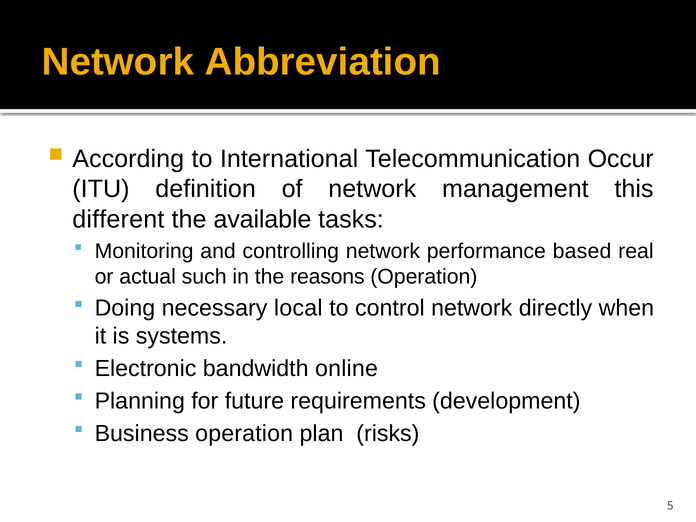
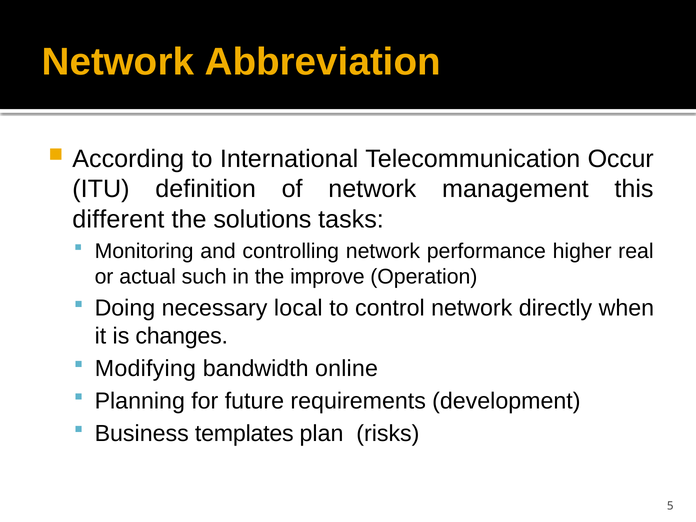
available: available -> solutions (262, 219)
based: based -> higher (582, 251)
reasons: reasons -> improve (327, 277)
systems: systems -> changes (182, 336)
Electronic: Electronic -> Modifying (145, 368)
Business operation: operation -> templates (244, 433)
